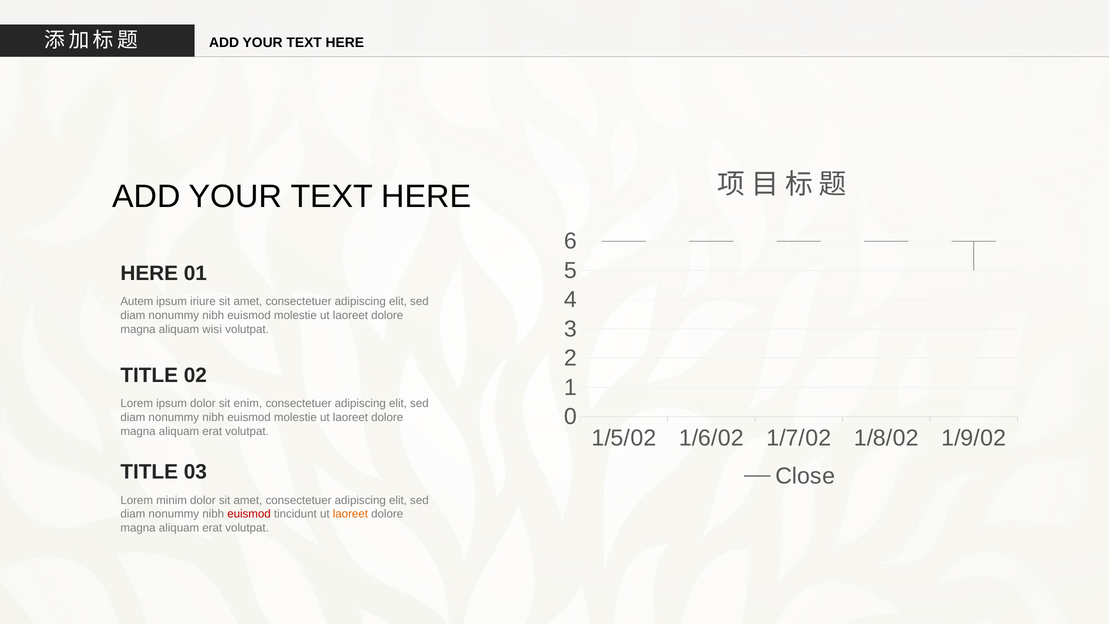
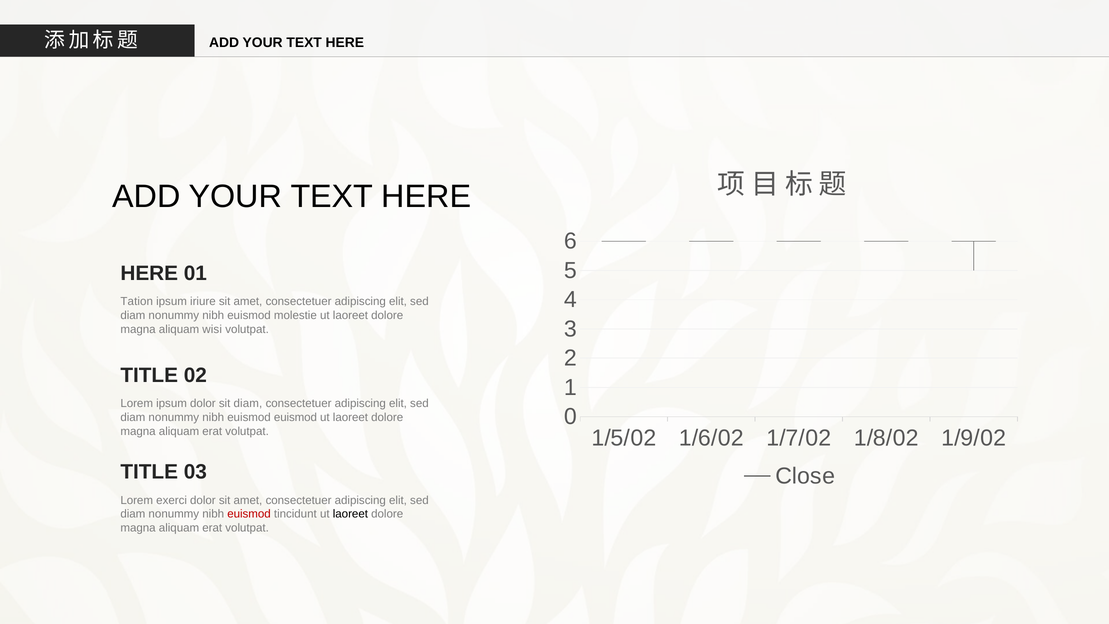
Autem: Autem -> Tation (137, 301)
sit enim: enim -> diam (248, 404)
molestie: molestie -> euismod (295, 417)
minim: minim -> exerci (172, 500)
laoreet colour: orange -> black (350, 514)
